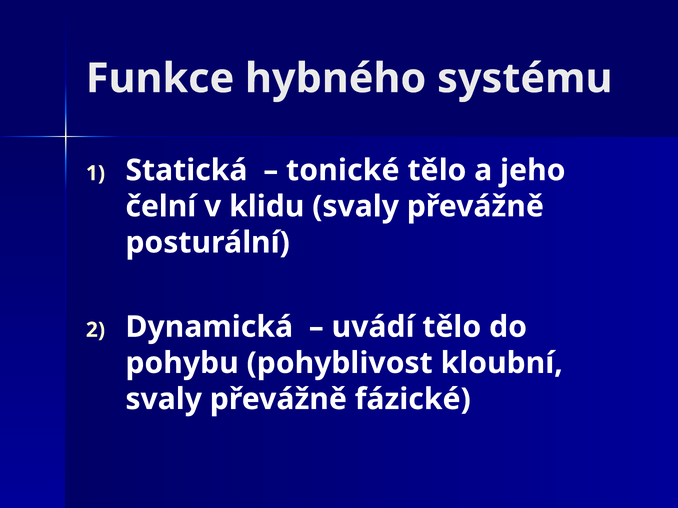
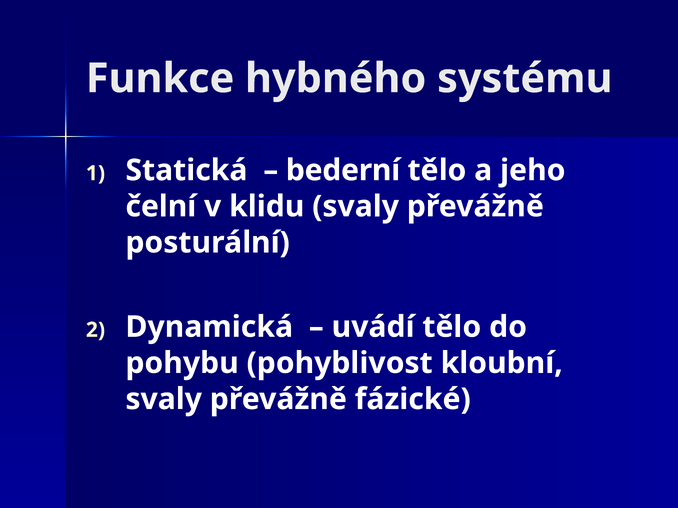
tonické: tonické -> bederní (343, 170)
